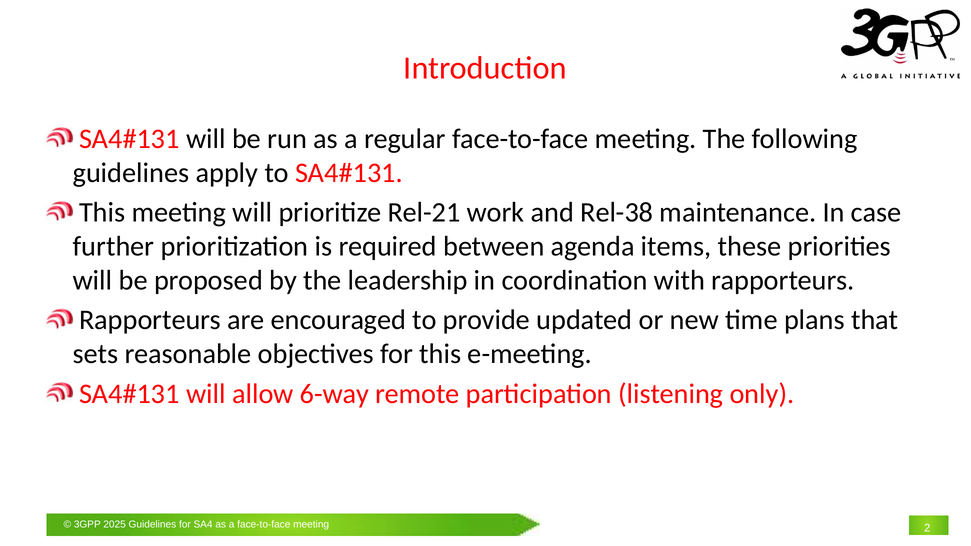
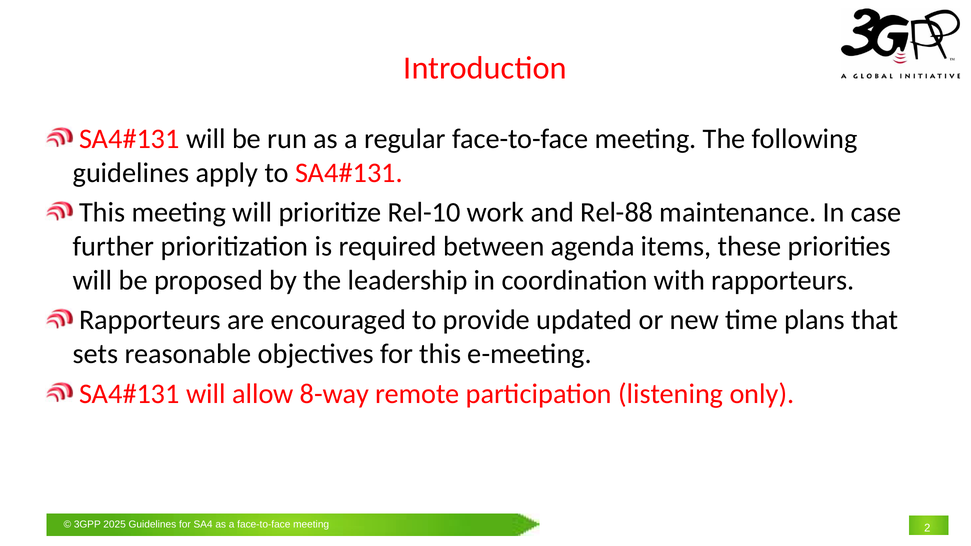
Rel-21: Rel-21 -> Rel-10 (424, 213)
Rel-38: Rel-38 -> Rel-88 (617, 213)
6-way: 6-way -> 8-way (334, 394)
